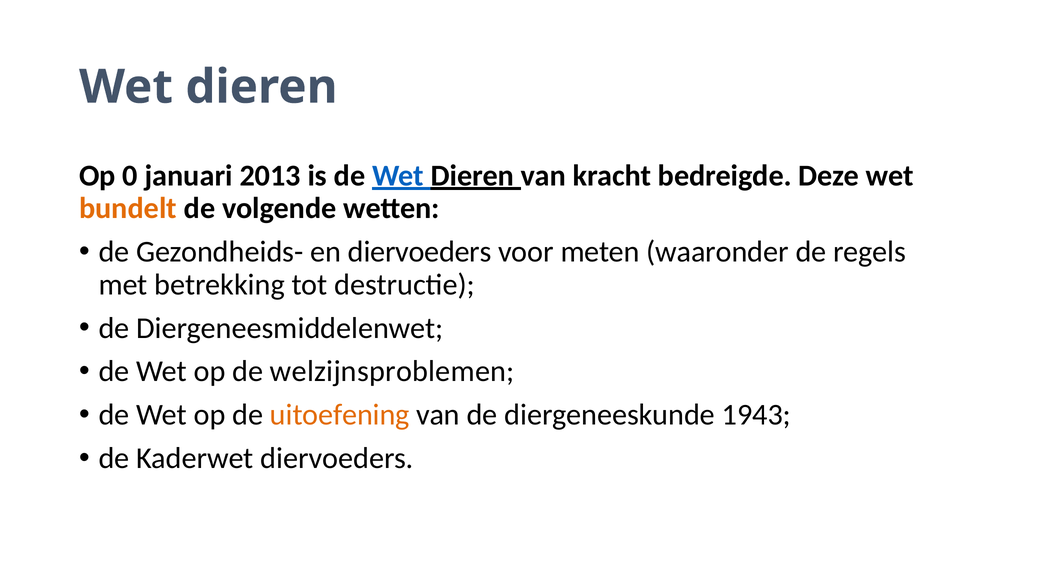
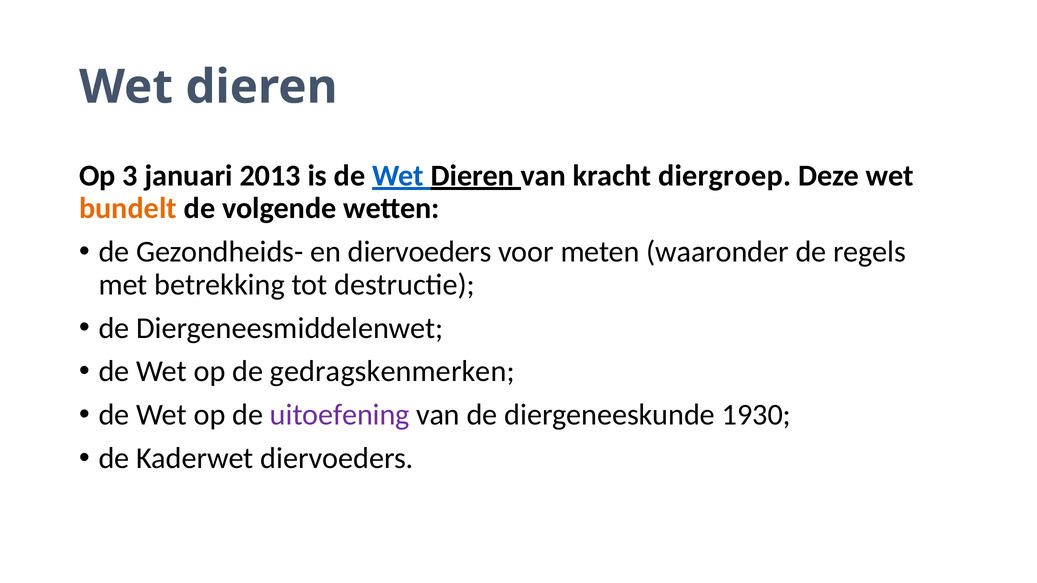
0: 0 -> 3 (130, 176)
bedreigde: bedreigde -> diergroep (725, 176)
welzijnsproblemen: welzijnsproblemen -> gedragskenmerken (392, 372)
uitoefening colour: orange -> purple (340, 415)
1943: 1943 -> 1930 (756, 415)
